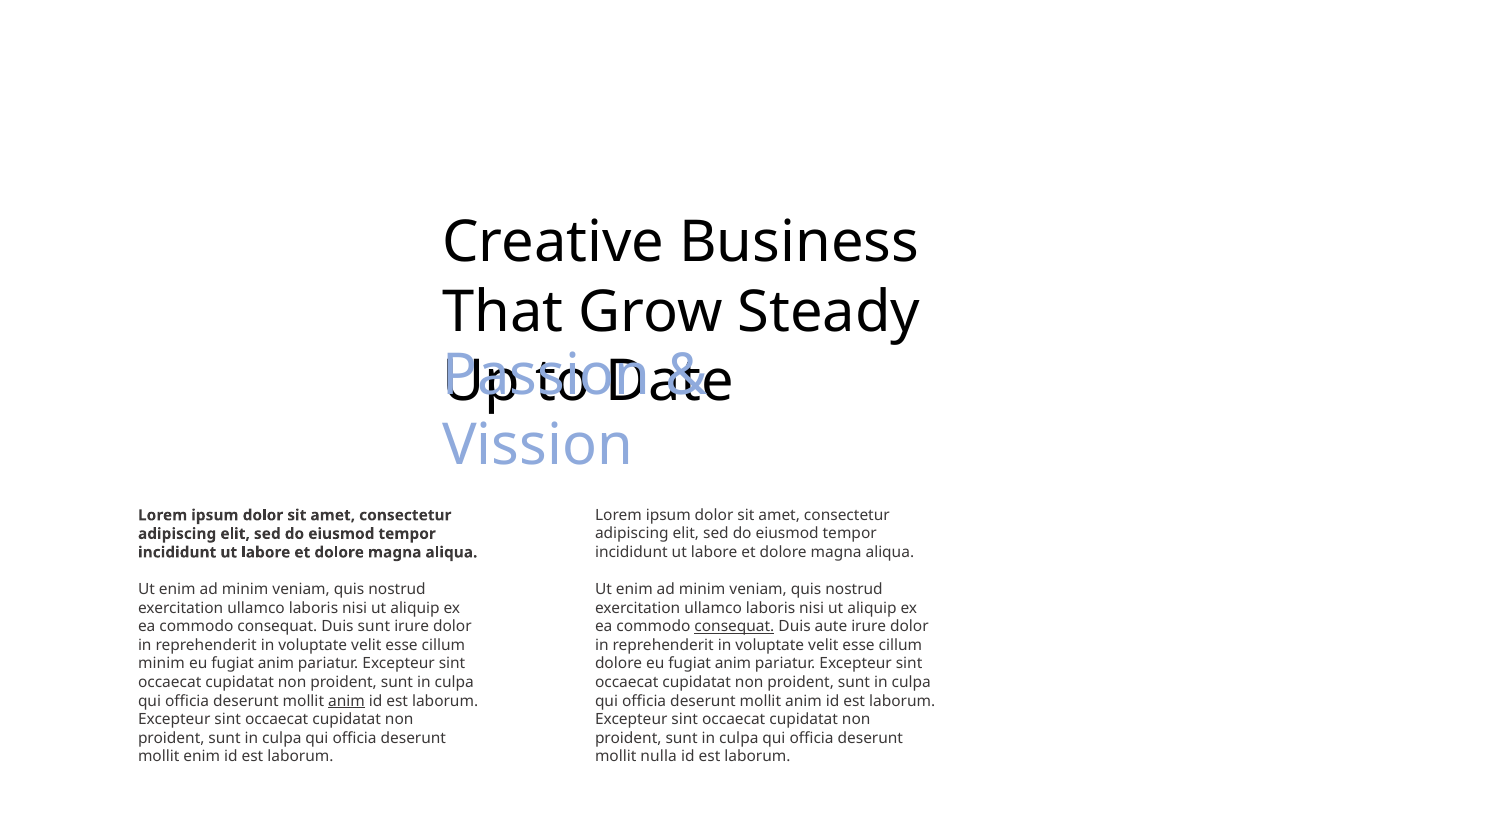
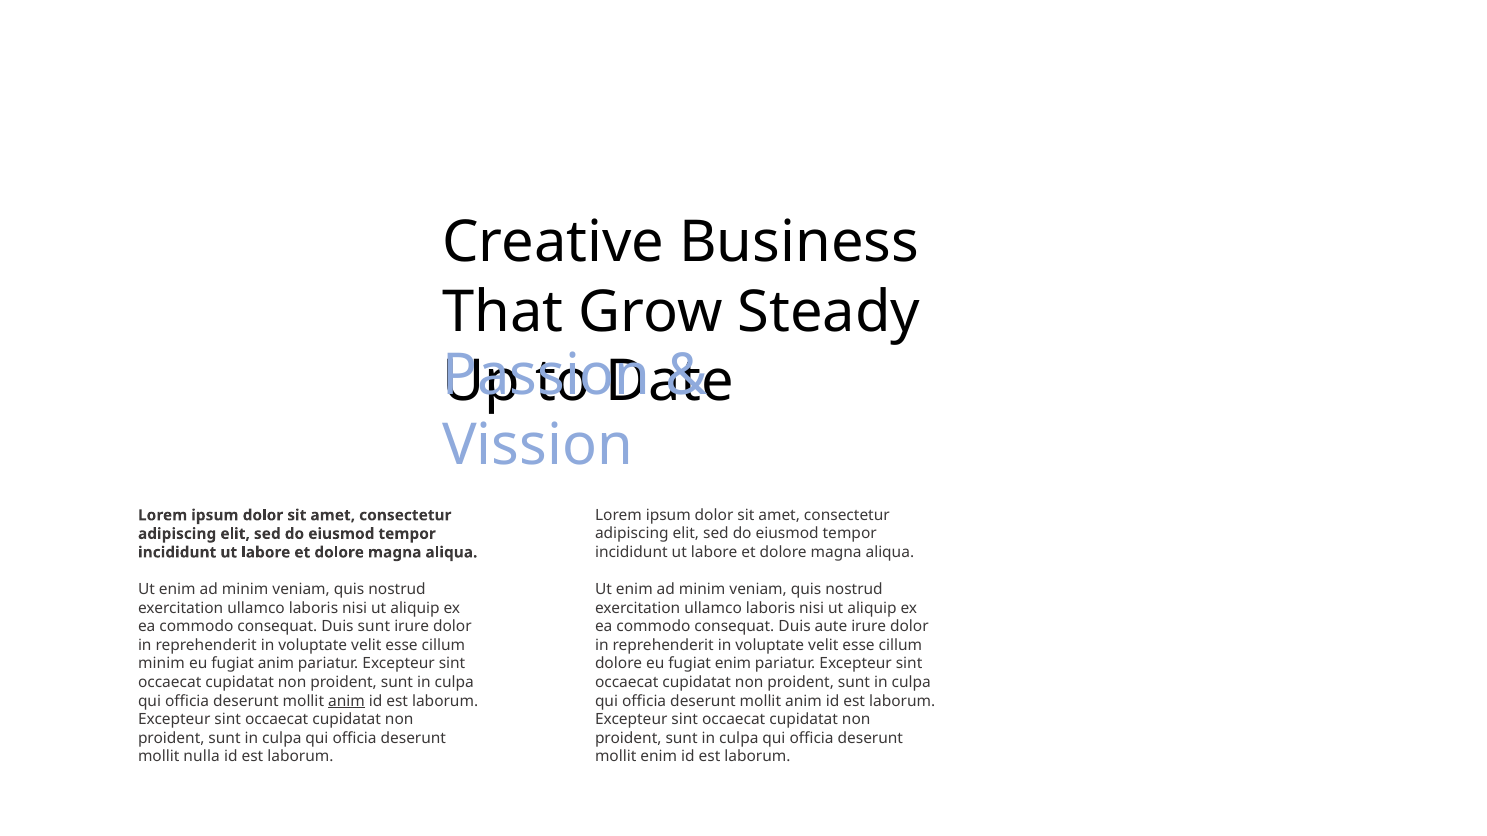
consequat underline: present -> none (734, 627)
dolore eu fugiat anim: anim -> enim (733, 664)
mollit enim: enim -> nulla (202, 757)
mollit nulla: nulla -> enim (659, 757)
